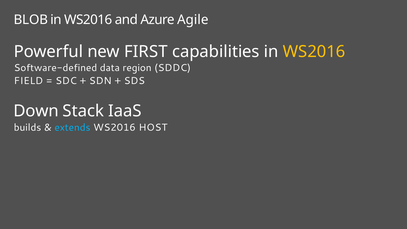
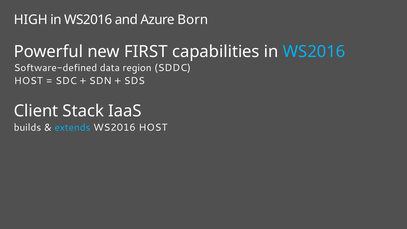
BLOB: BLOB -> HIGH (31, 20)
Agile: Agile -> Born (193, 20)
WS2016 colour: yellow -> light blue (314, 52)
FIELD: FIELD -> HOST (28, 81)
Down: Down -> Client (36, 111)
